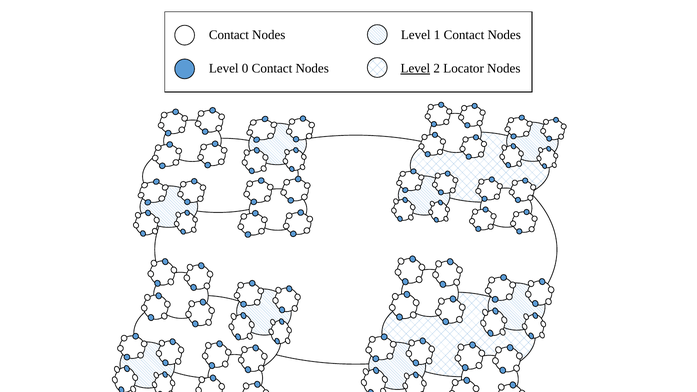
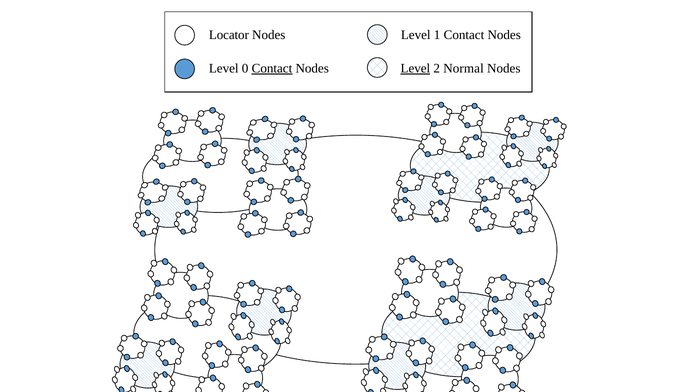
Contact: Contact -> Locator (229, 35)
Contact underline: none -> present (272, 68)
Locator: Locator -> Normal (464, 68)
